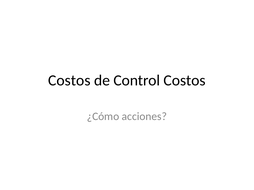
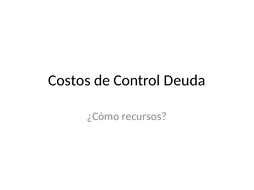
Control Costos: Costos -> Deuda (185, 81)
acciones: acciones -> recursos (144, 117)
